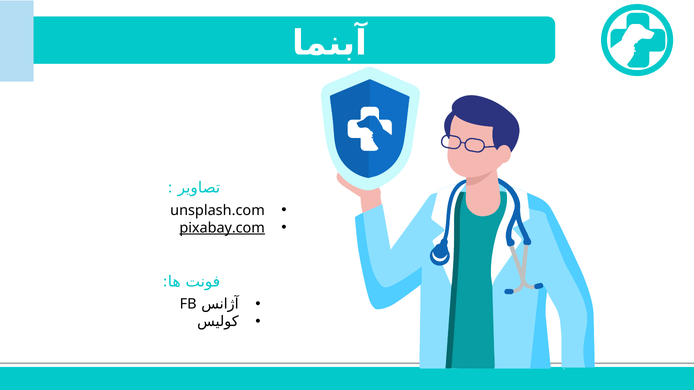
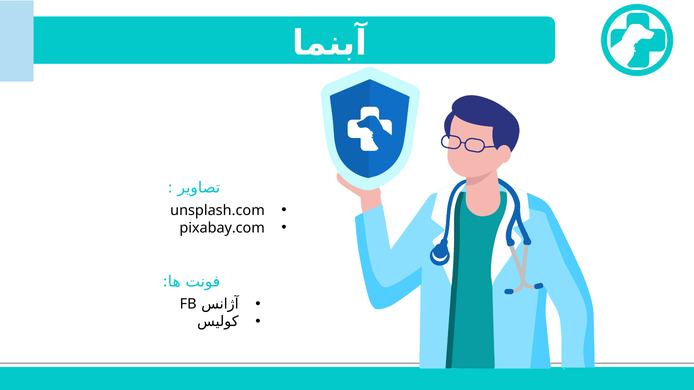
pixabay.com underline: present -> none (222, 228)
